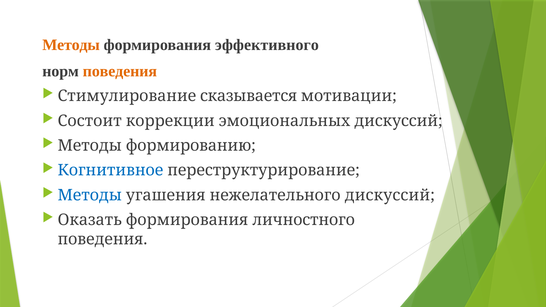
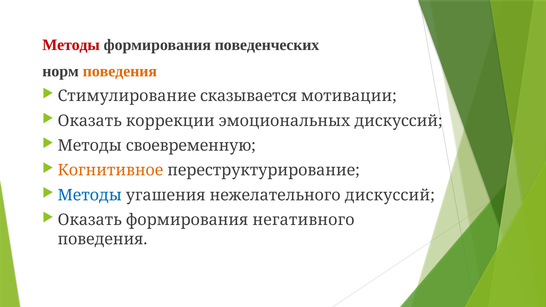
Методы colour: orange -> red (71, 45)
эффективного: эффективного -> поведенческих (267, 45)
Состоит: Состоит -> Оказать (90, 121)
формированию: формированию -> своевременную (191, 146)
Когнитивное colour: blue -> orange (110, 170)
личностного: личностного -> негативного (303, 220)
